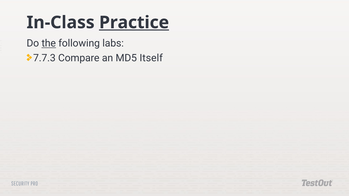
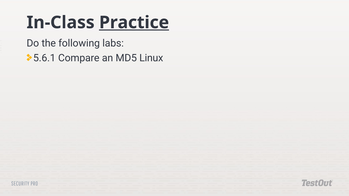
the underline: present -> none (49, 43)
7.7.3: 7.7.3 -> 5.6.1 (44, 58)
Itself: Itself -> Linux (151, 58)
